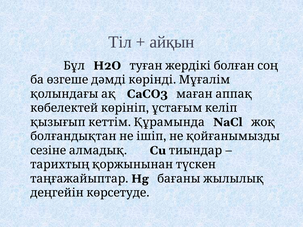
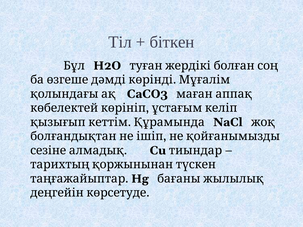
айқын: айқын -> біткен (172, 42)
